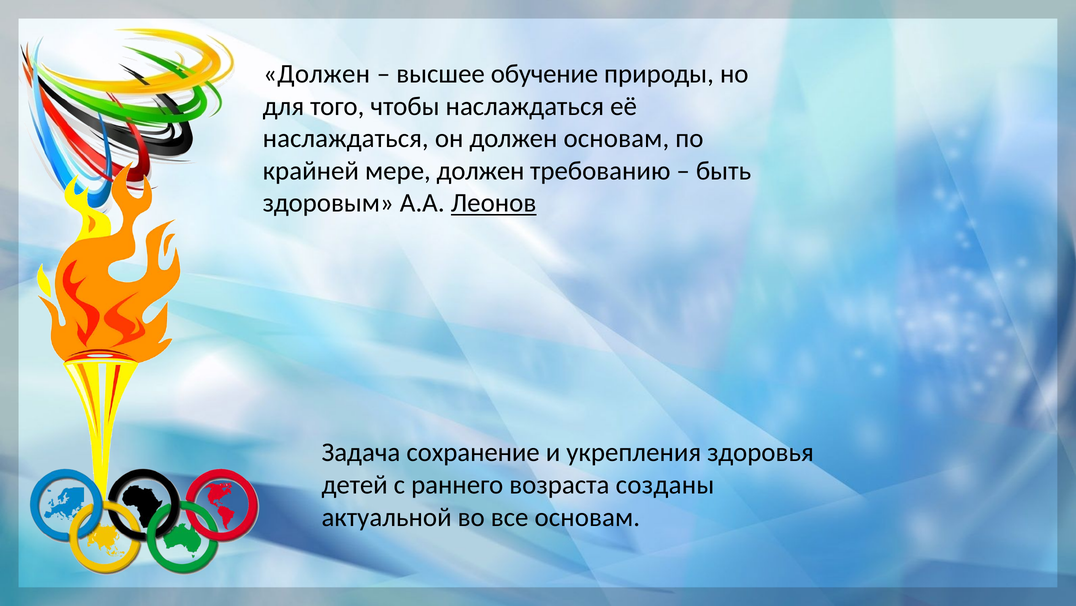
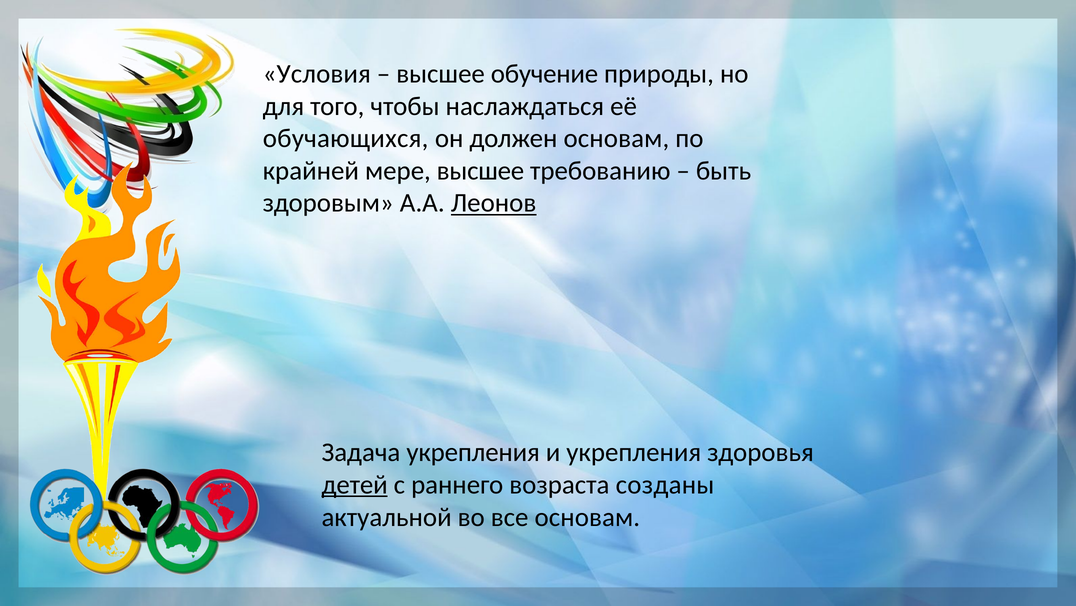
Должен: Должен -> Условия (317, 74)
наслаждаться: наслаждаться -> обучающихся (346, 138)
мере должен: должен -> высшее (480, 171)
Задача сохранение: сохранение -> укрепления (473, 452)
детей underline: none -> present (355, 484)
